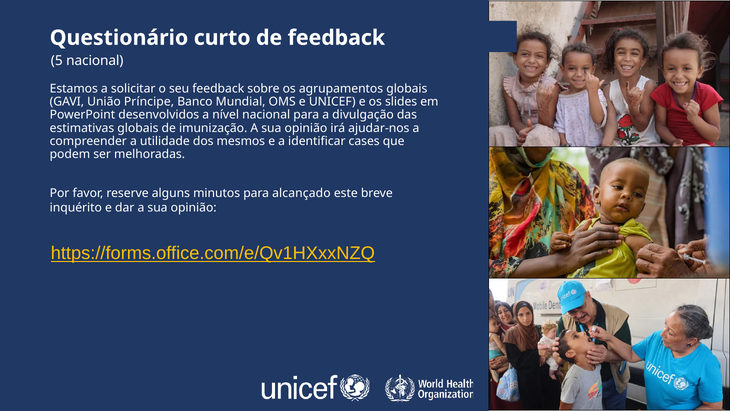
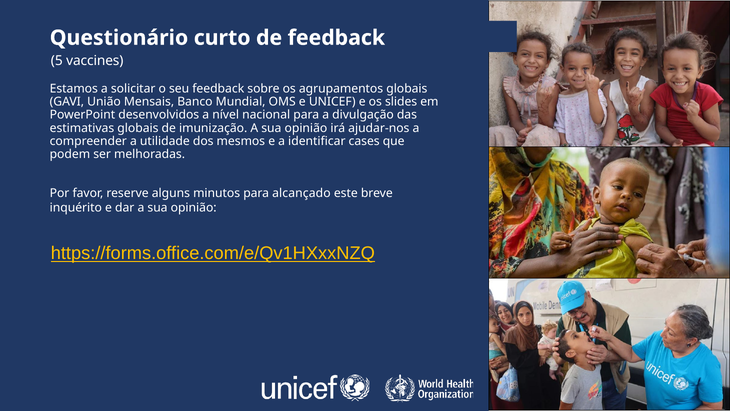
5 nacional: nacional -> vaccines (95, 61)
Príncipe: Príncipe -> Mensais (149, 102)
